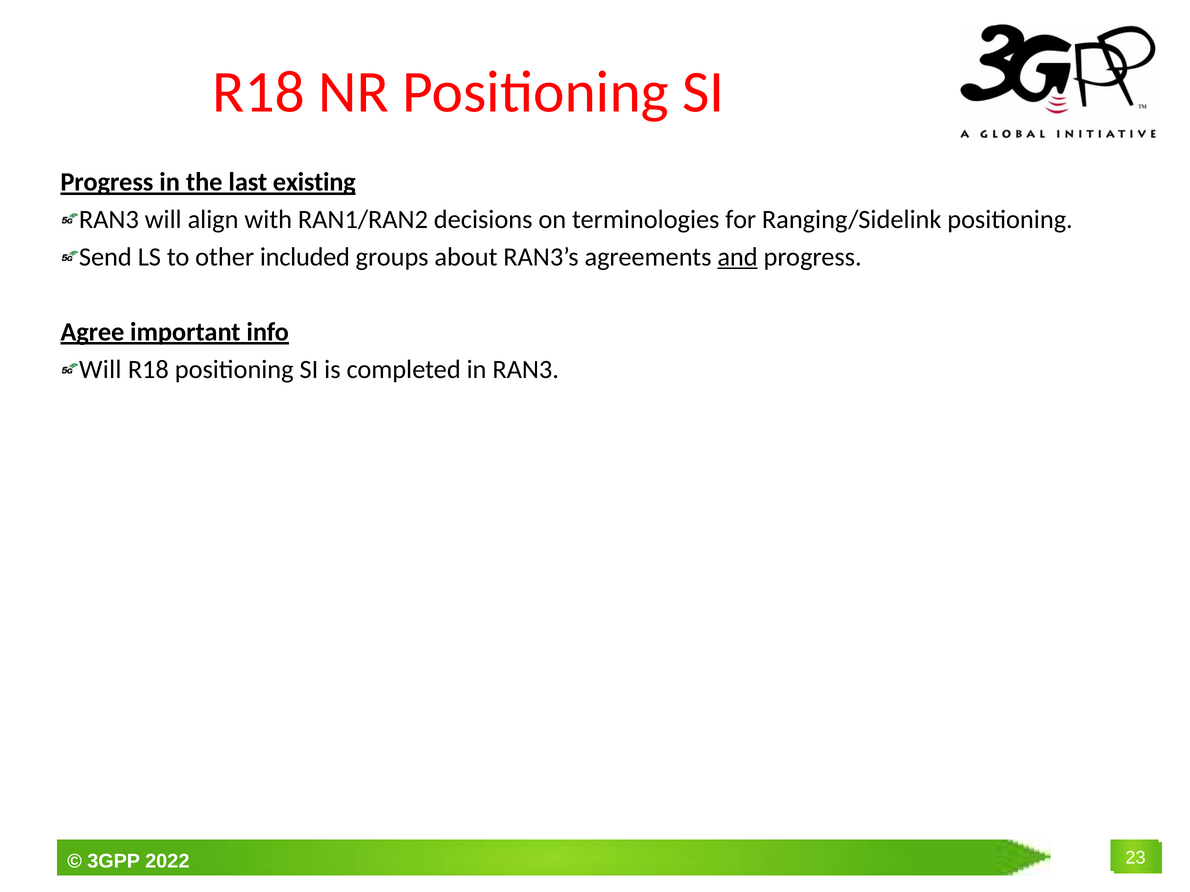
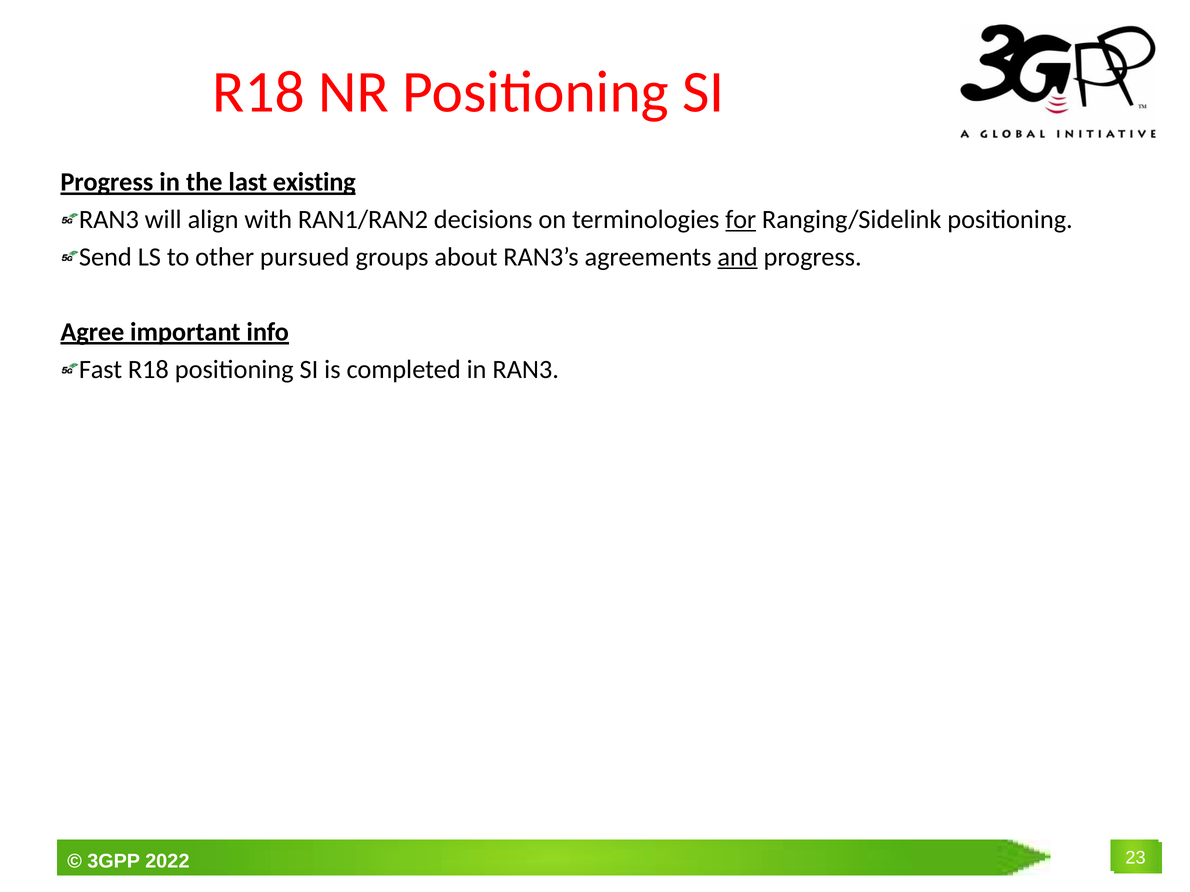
for underline: none -> present (741, 220)
included: included -> pursued (305, 257)
Will: Will -> Fast (101, 370)
